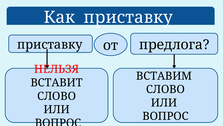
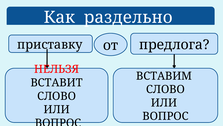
Как приставку: приставку -> раздельно (128, 17)
